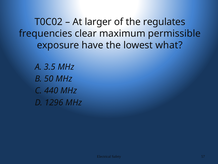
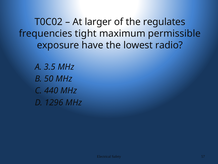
clear: clear -> tight (86, 33)
what: what -> radio (169, 45)
